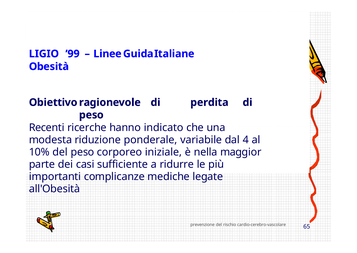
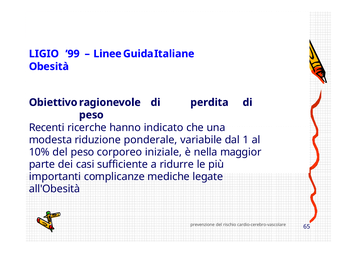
dal 4: 4 -> 1 (246, 140)
